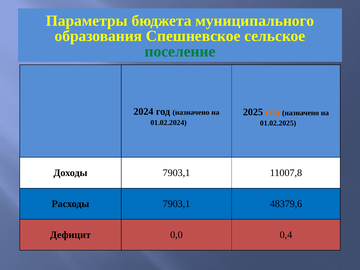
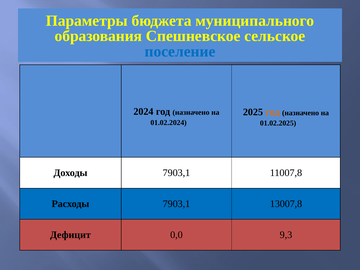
поселение colour: green -> blue (180, 52)
48379,6: 48379,6 -> 13007,8 (286, 204)
0,4: 0,4 -> 9,3 (286, 235)
